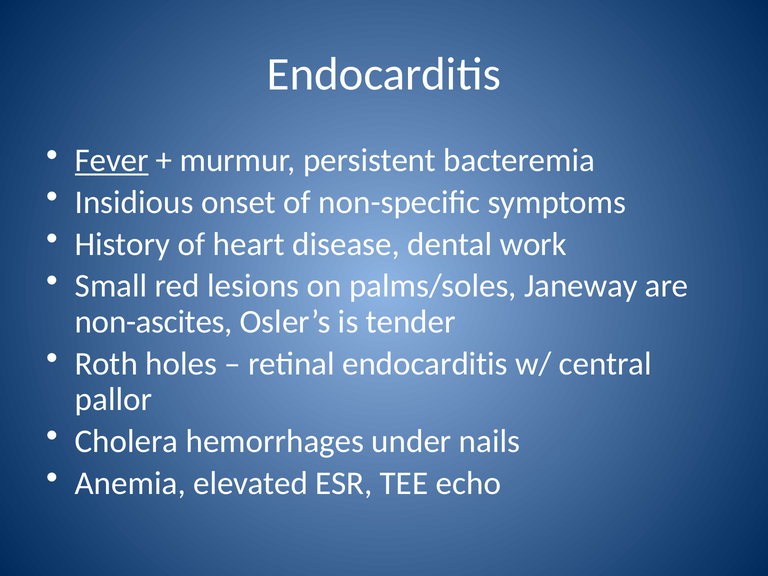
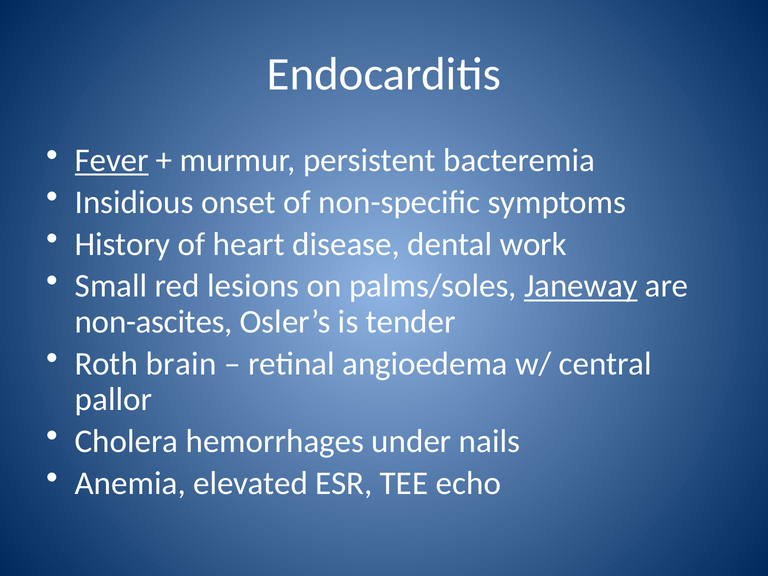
Janeway underline: none -> present (581, 286)
holes: holes -> brain (181, 364)
retinal endocarditis: endocarditis -> angioedema (425, 364)
